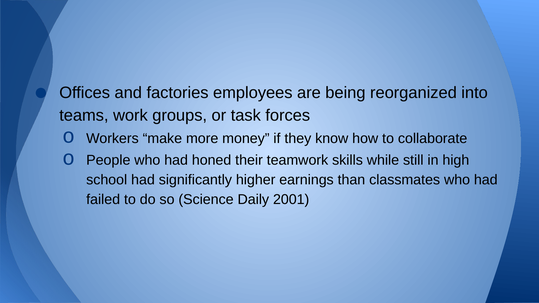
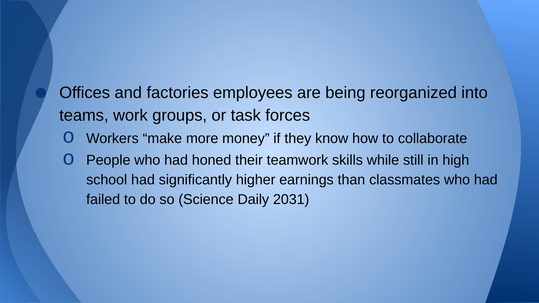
2001: 2001 -> 2031 (291, 200)
